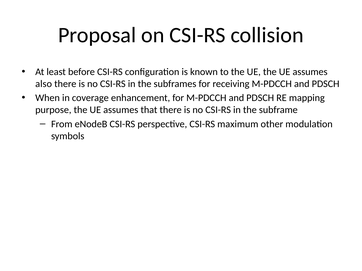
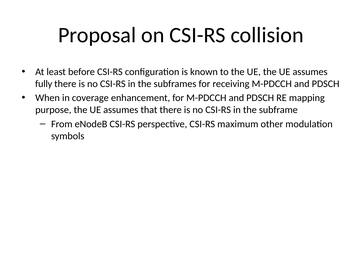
also: also -> fully (44, 84)
